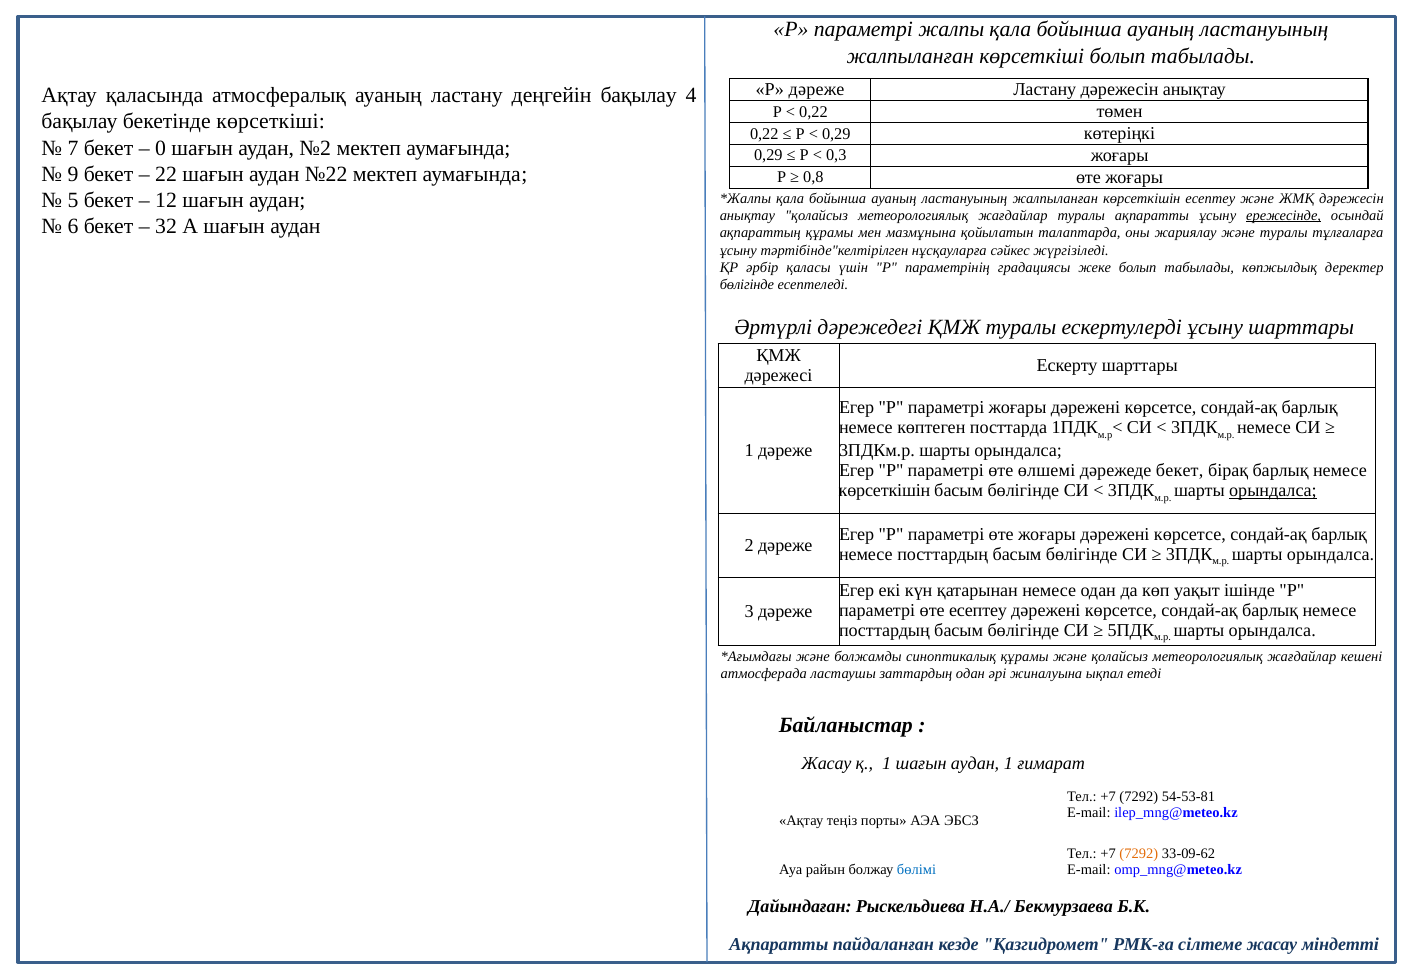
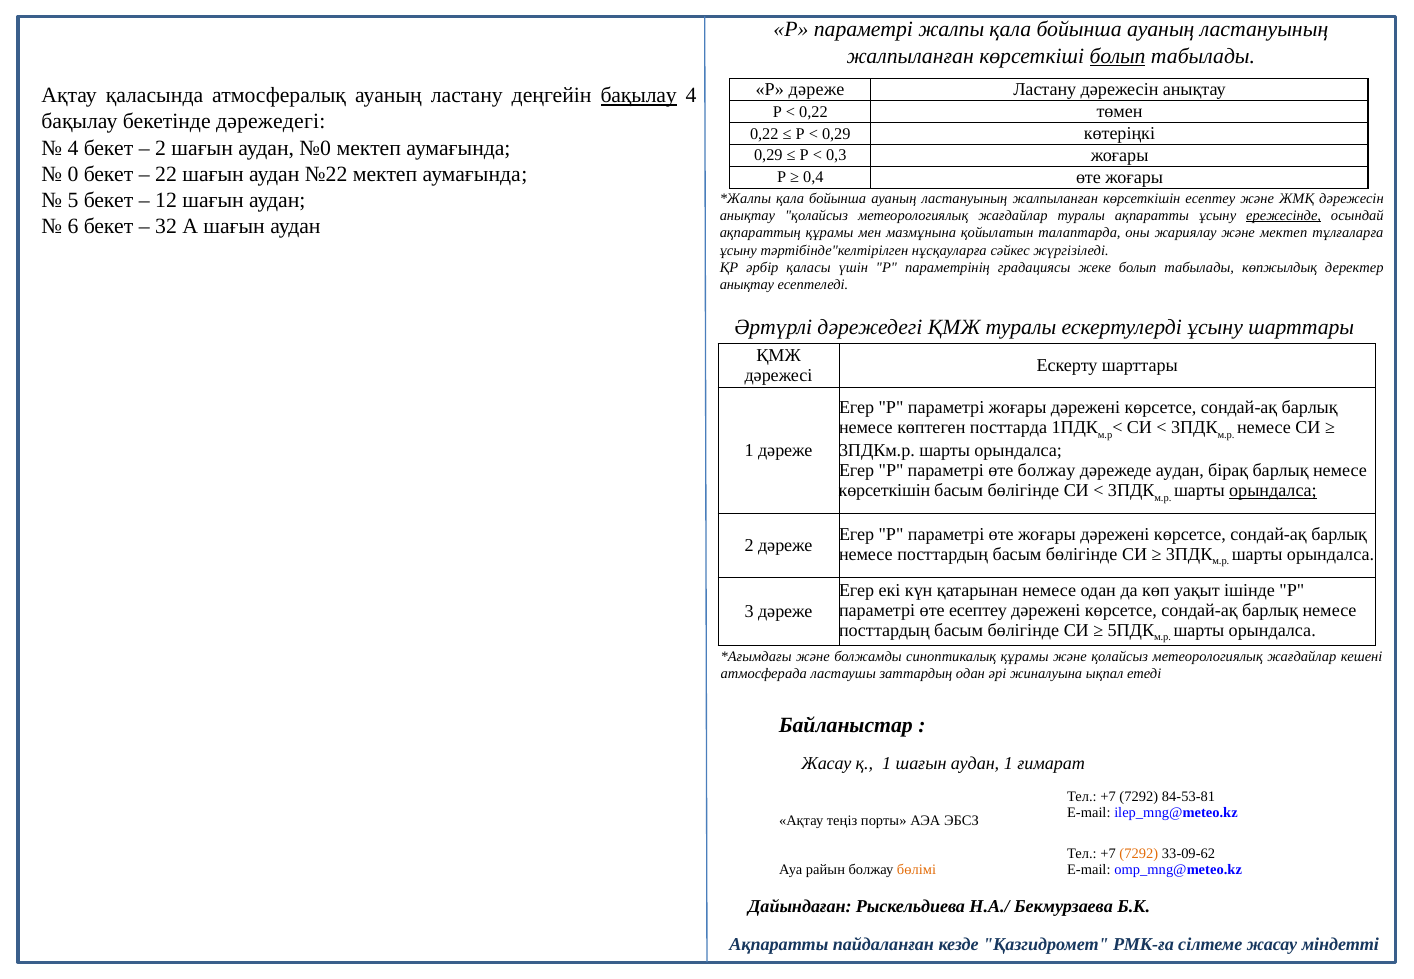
болып underline: none -> present (1118, 56)
бақылау underline: none -> present (639, 96)
бекетінде көрсеткіші: көрсеткіші -> дәрежедегі (271, 122)
7: 7 -> 4 (73, 148)
0: 0 -> 2 (161, 148)
№2: №2 -> №0 (315, 148)
9: 9 -> 0 (73, 174)
0,8: 0,8 -> 0,4 (813, 177)
және туралы: туралы -> мектеп (1284, 233)
бөлігінде: бөлігінде -> анықтау (747, 285)
өте өлшемі: өлшемі -> болжау (1047, 470)
дәрежеде бекет: бекет -> аудан (1180, 470)
54-53-81: 54-53-81 -> 84-53-81 (1189, 797)
бөлімі colour: blue -> orange (917, 870)
